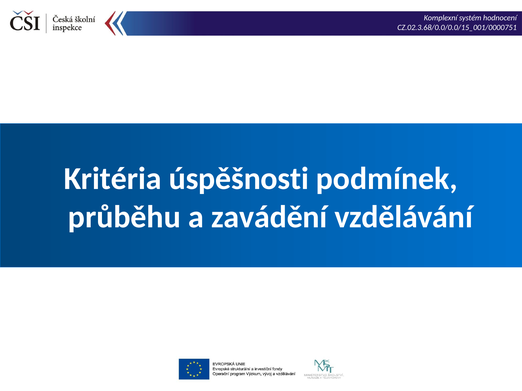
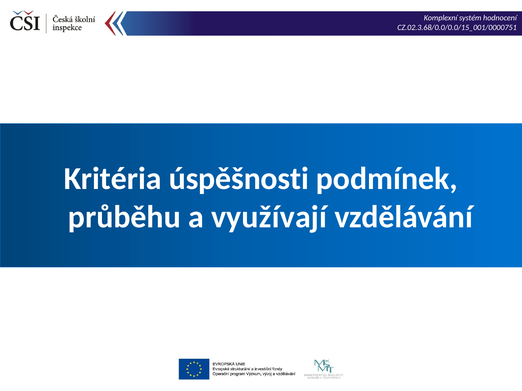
zavádění: zavádění -> využívají (269, 217)
